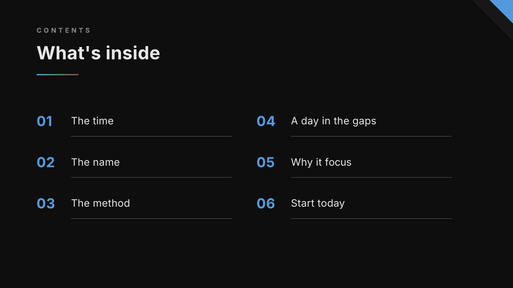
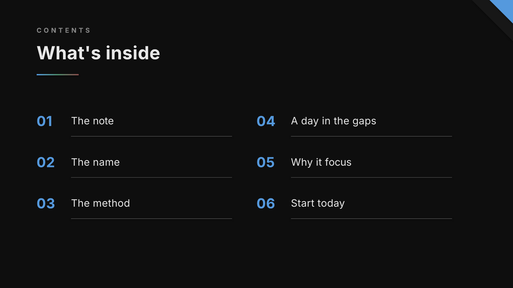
time: time -> note (103, 121)
